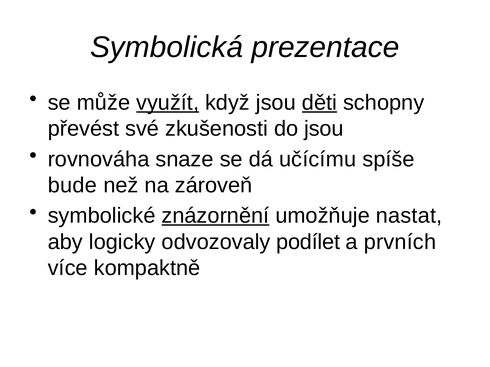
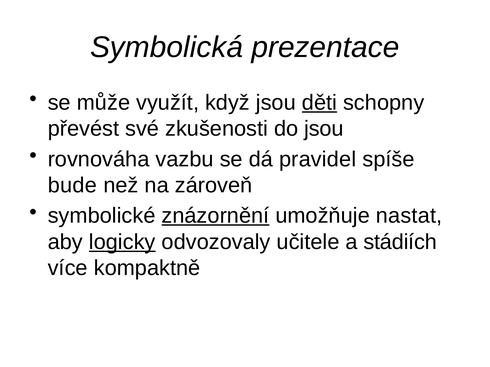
využít underline: present -> none (168, 103)
snaze: snaze -> vazbu (185, 159)
učícímu: učícímu -> pravidel (318, 159)
logicky underline: none -> present (122, 242)
podílet: podílet -> učitele (308, 242)
prvních: prvních -> stádiích (400, 242)
